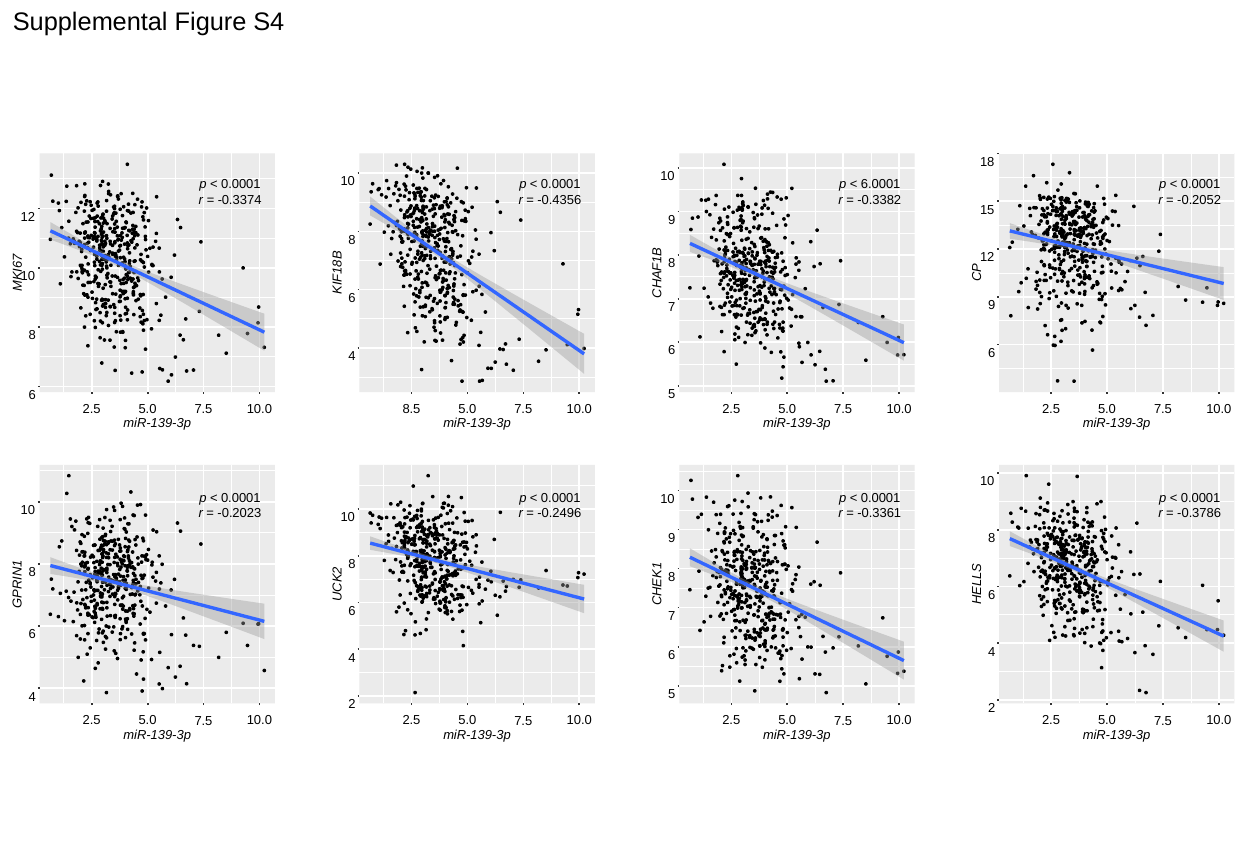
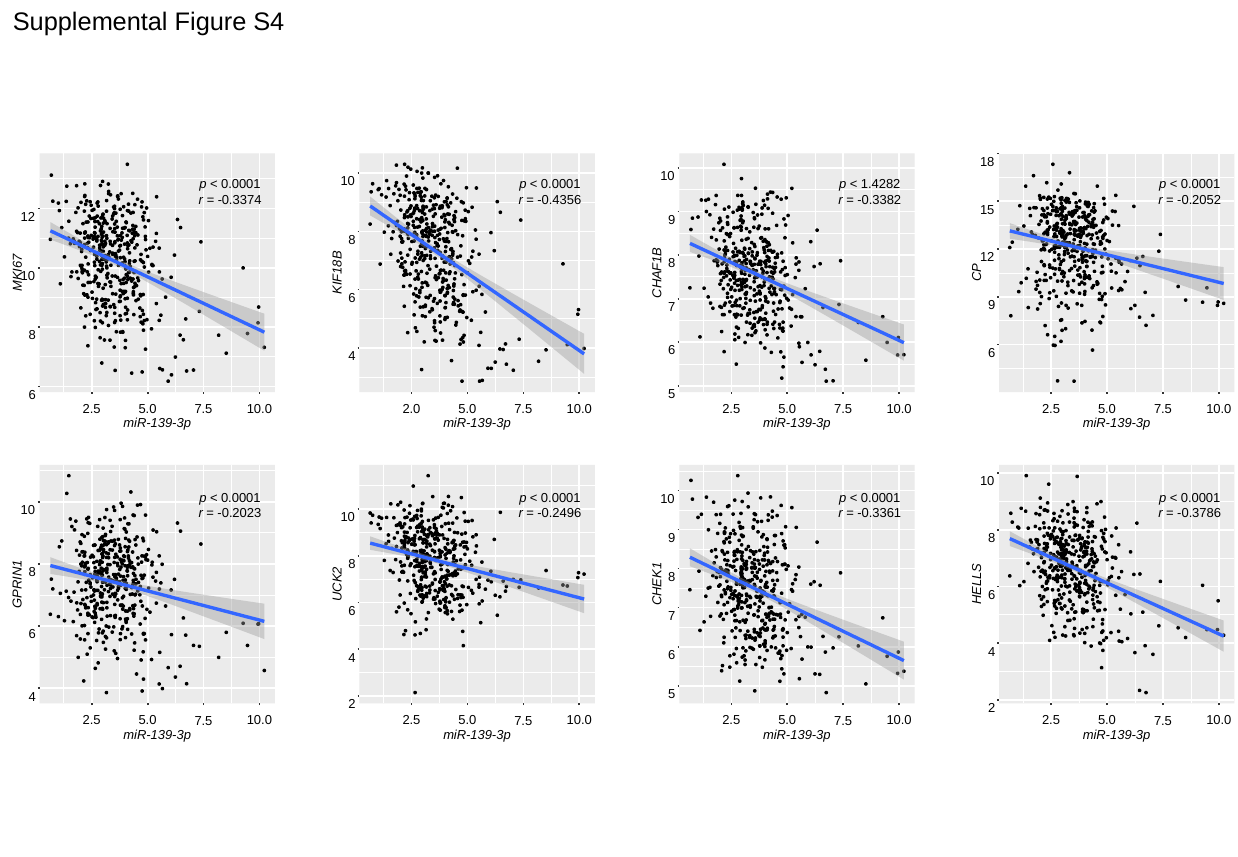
6.0001: 6.0001 -> 1.4282 (881, 185)
8.5: 8.5 -> 2.0 (412, 409)
